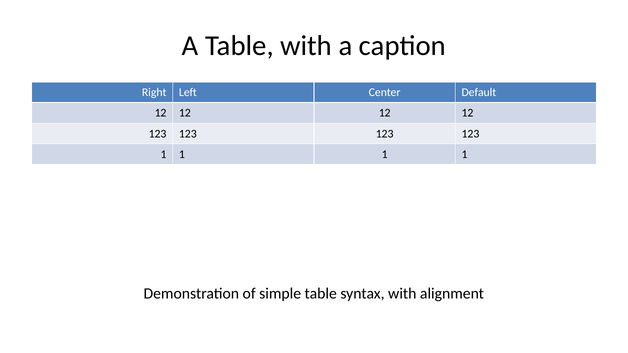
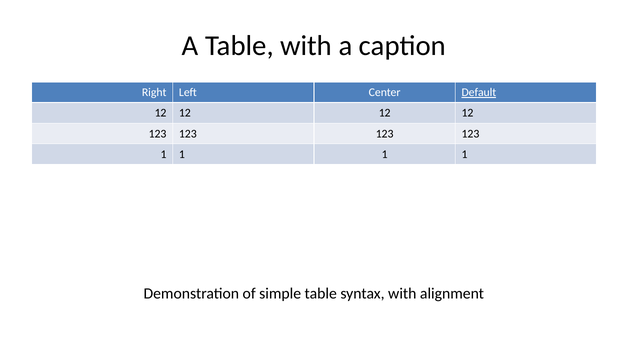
Default underline: none -> present (479, 92)
